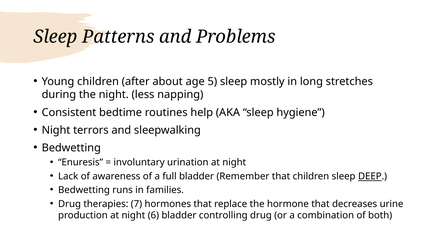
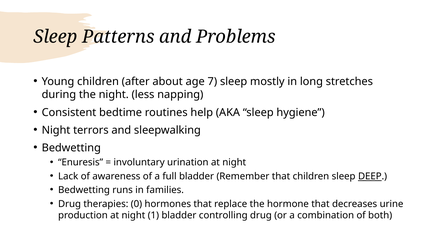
5: 5 -> 7 (212, 81)
7: 7 -> 0 (136, 204)
6: 6 -> 1 (153, 215)
